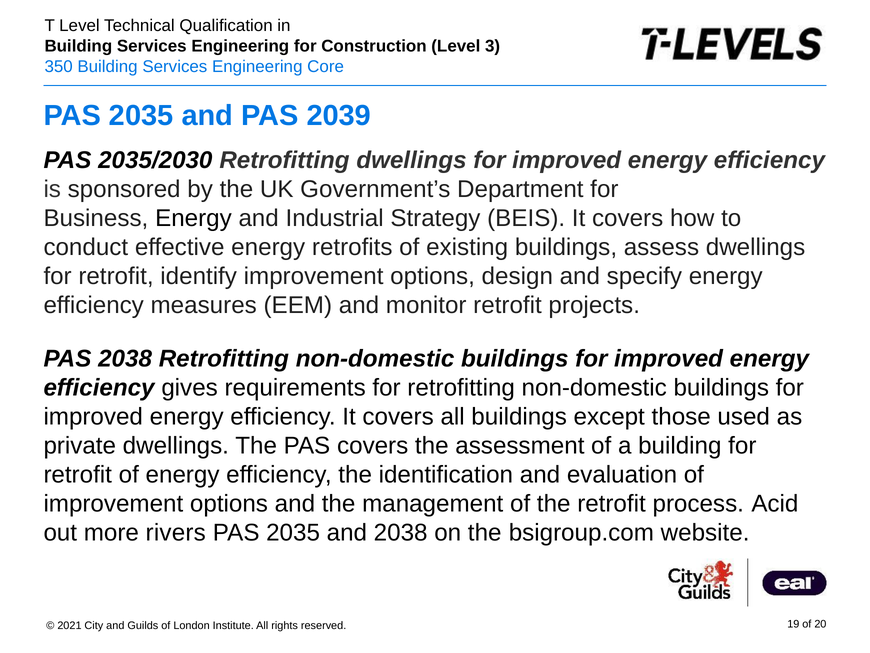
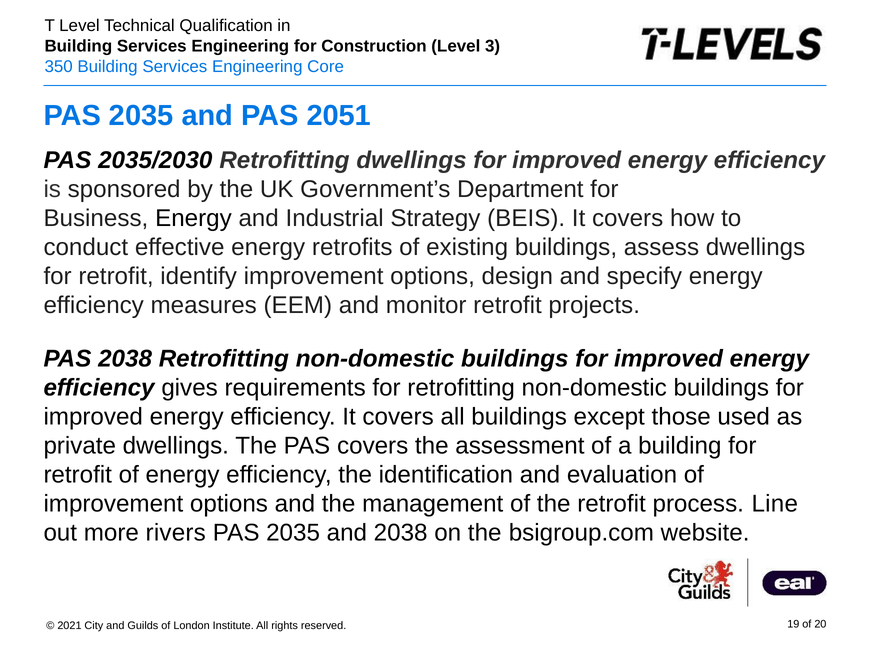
2039: 2039 -> 2051 (339, 115)
Acid: Acid -> Line (775, 503)
